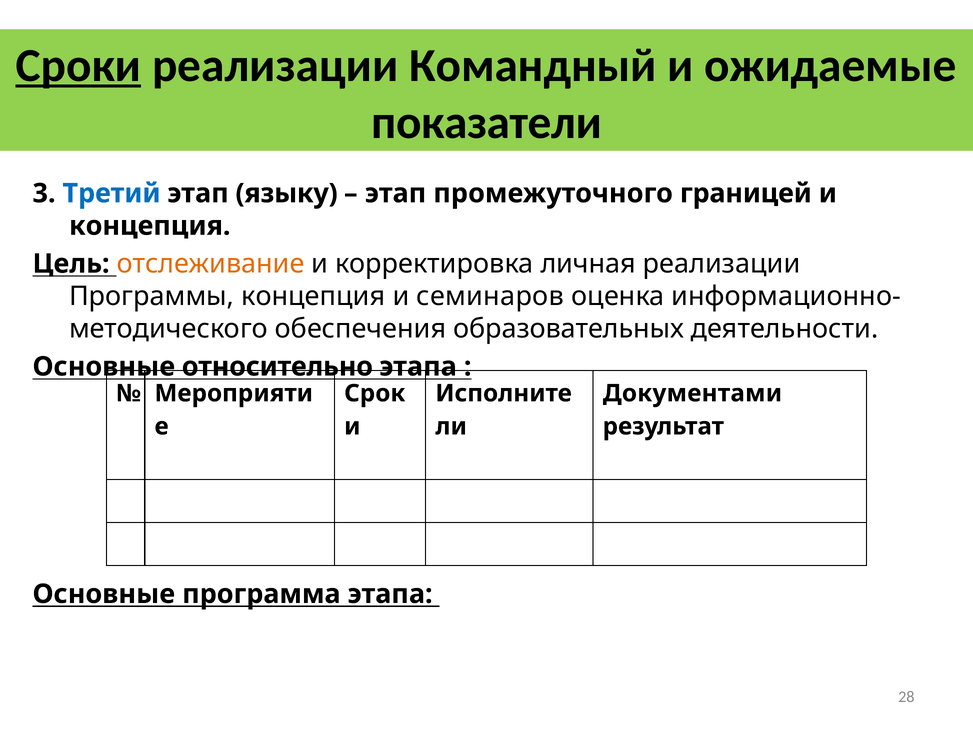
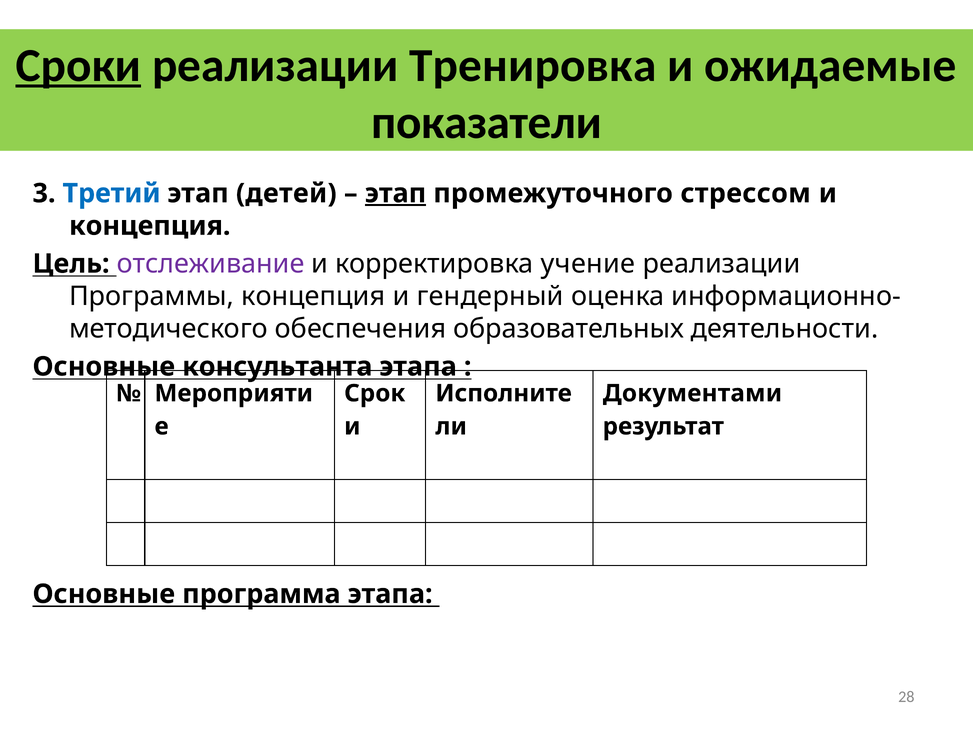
Командный: Командный -> Тренировка (533, 66)
языку: языку -> детей (286, 193)
этап underline: none -> present (396, 193)
границей: границей -> стрессом (746, 193)
отслеживание colour: orange -> purple (210, 264)
личная: личная -> учение (588, 264)
семинаров: семинаров -> гендерный (490, 296)
относительно: относительно -> консультанта (277, 367)
